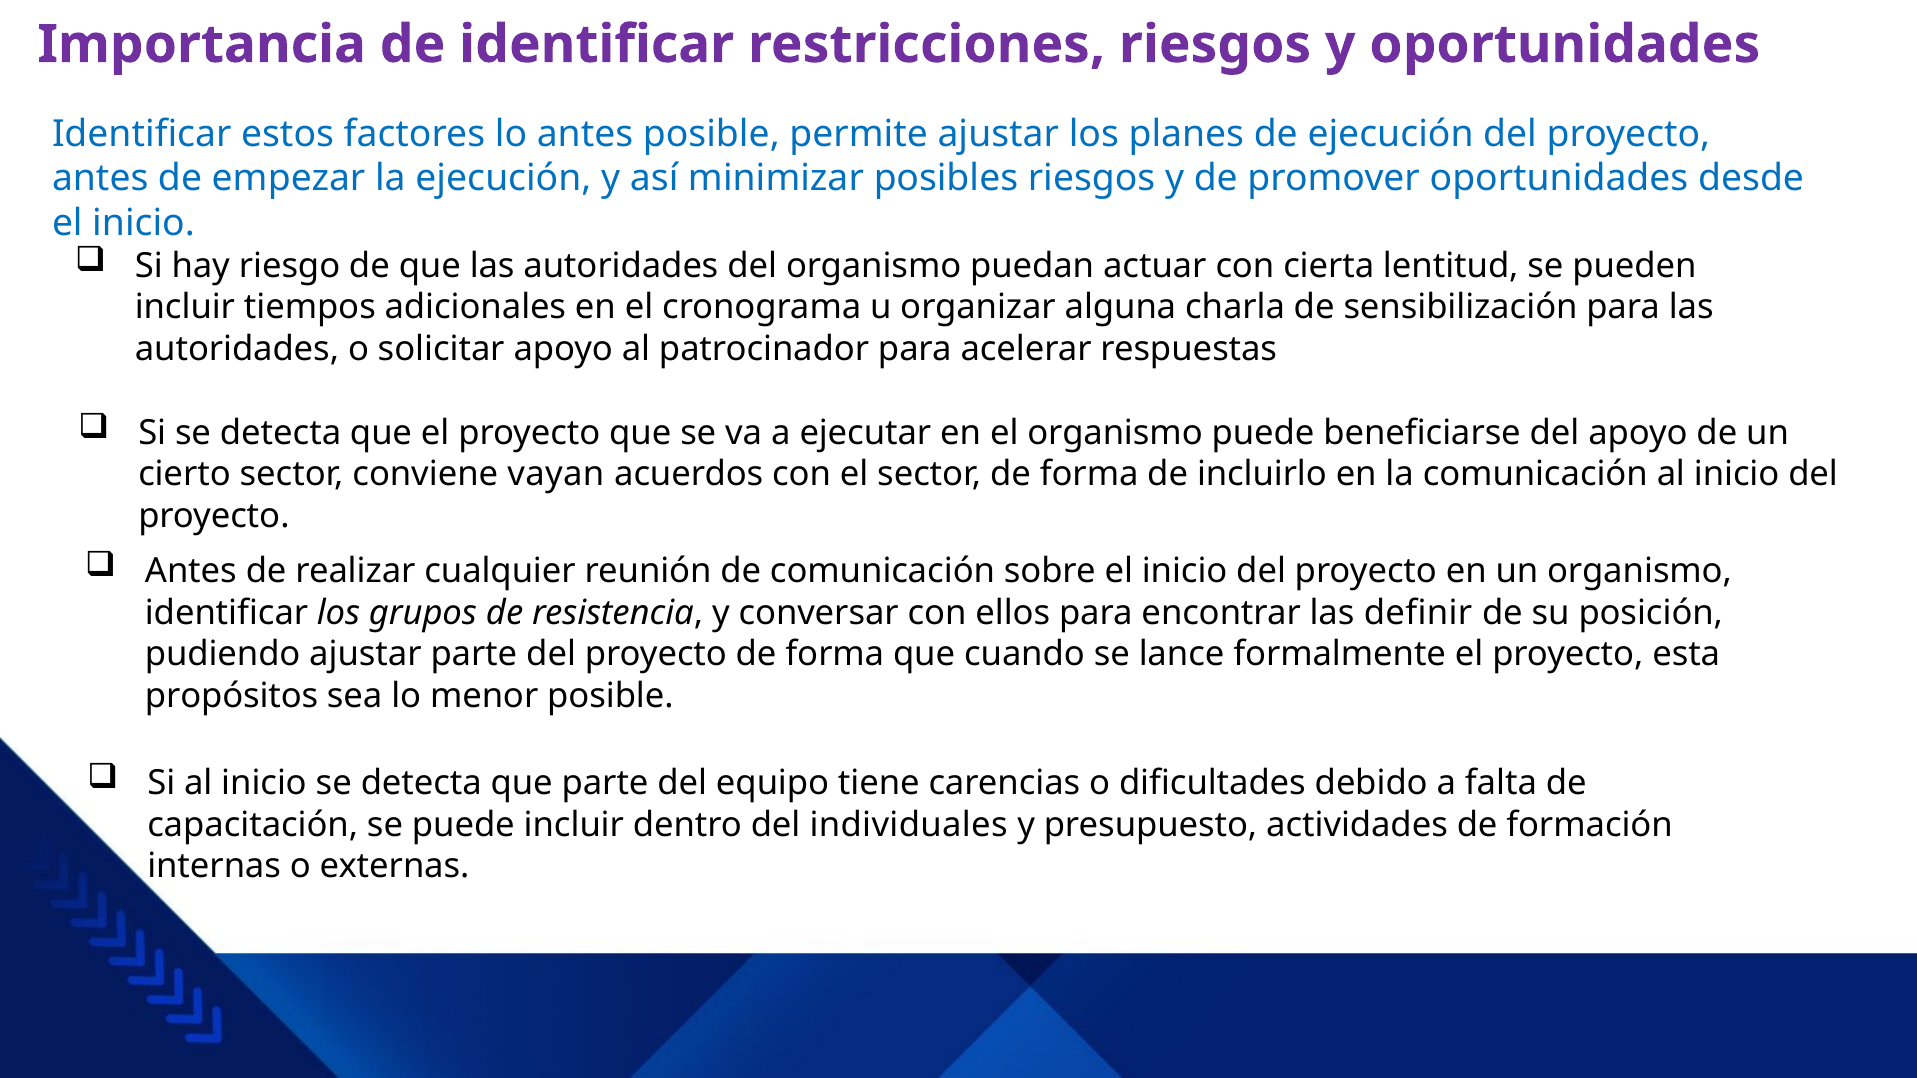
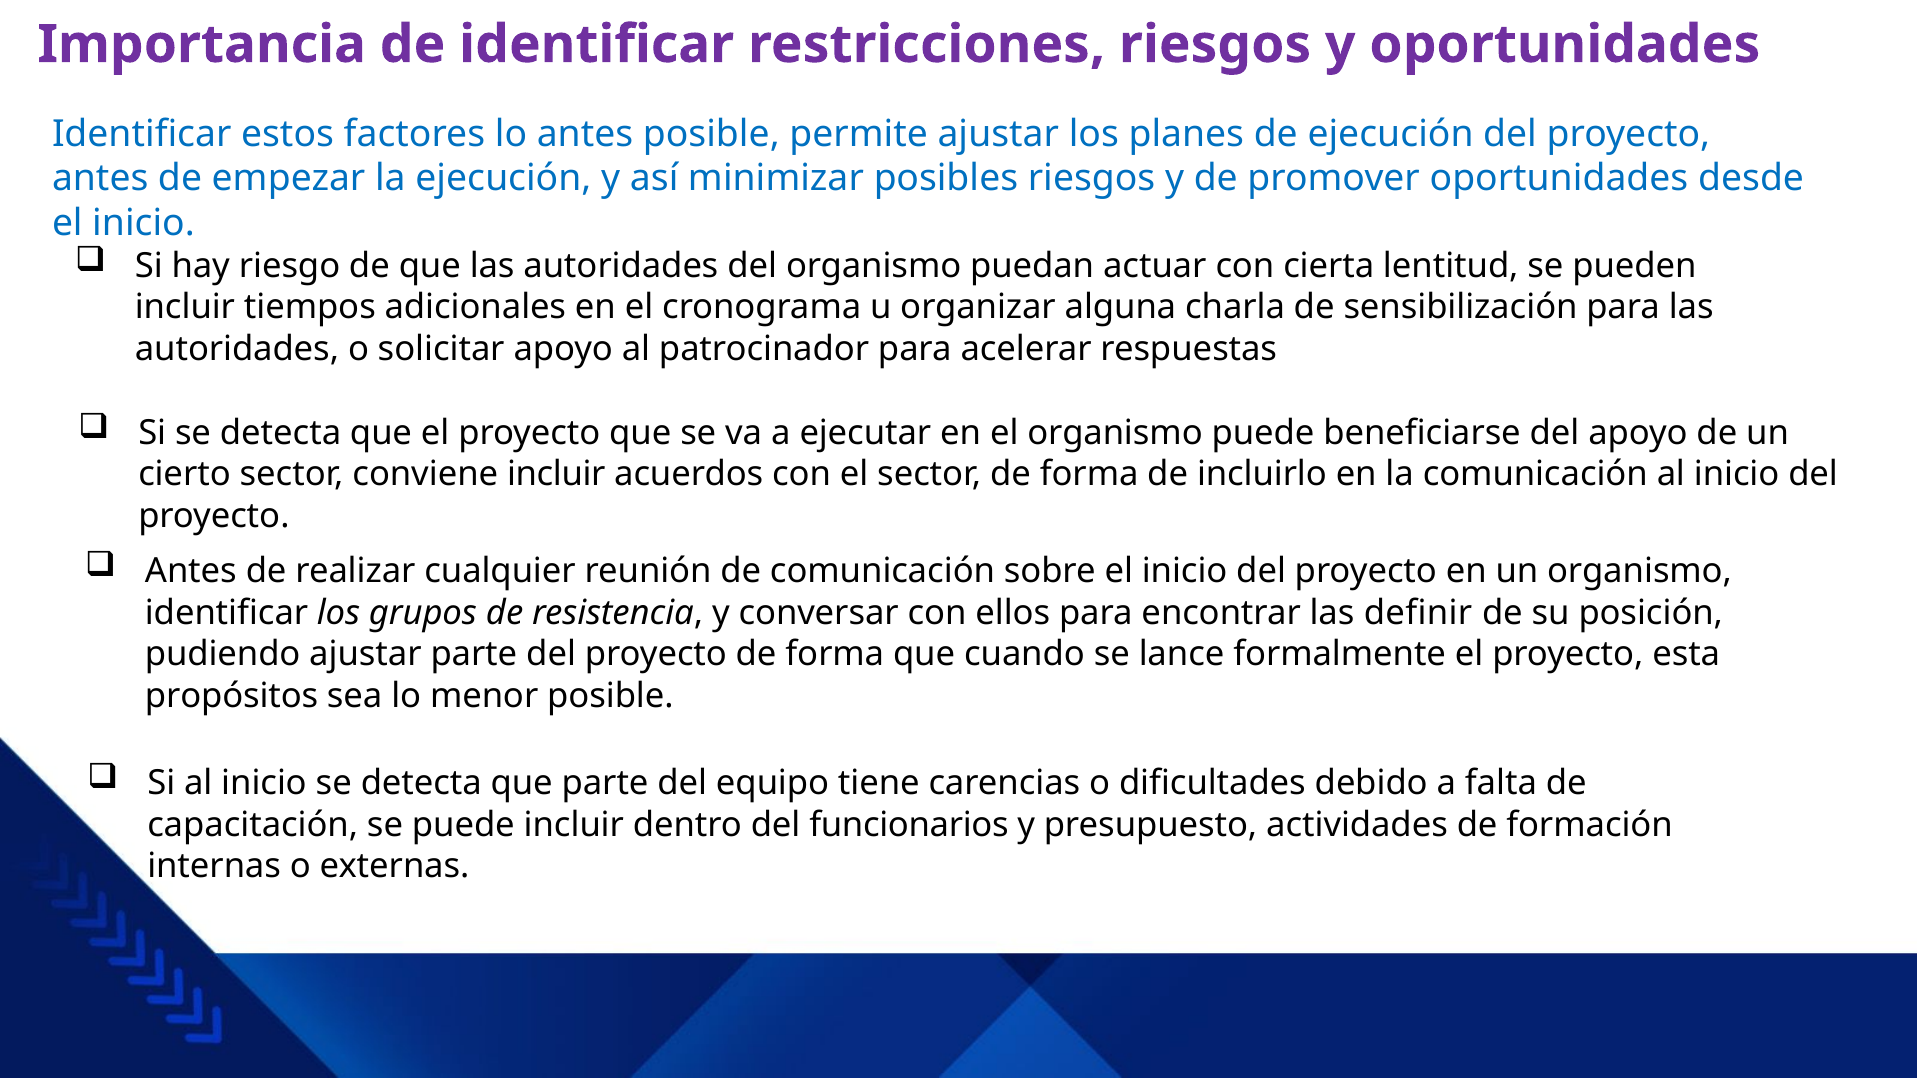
conviene vayan: vayan -> incluir (556, 474)
individuales: individuales -> funcionarios (909, 825)
